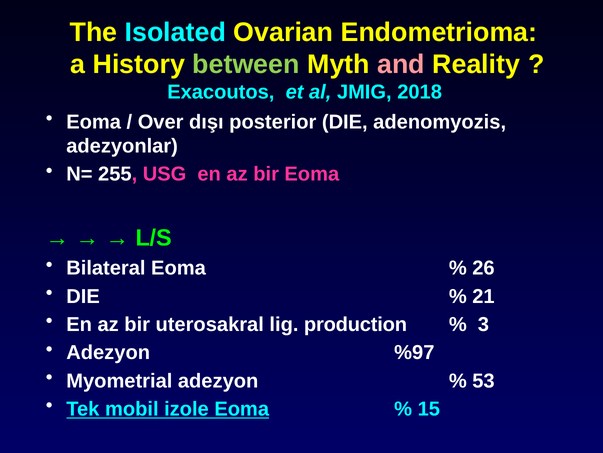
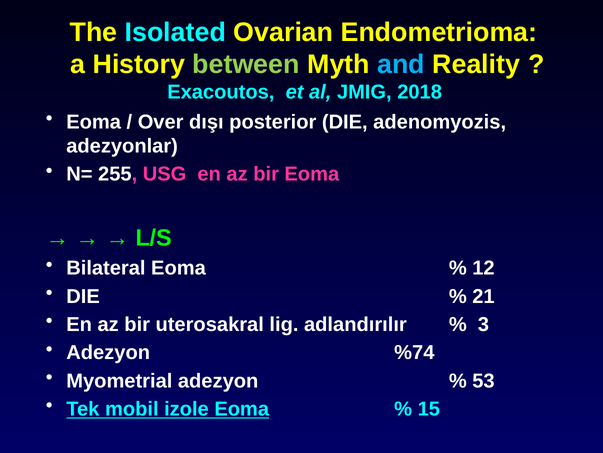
and colour: pink -> light blue (401, 65)
26: 26 -> 12 (483, 268)
production: production -> adlandırılır (355, 324)
%97: %97 -> %74 (414, 352)
